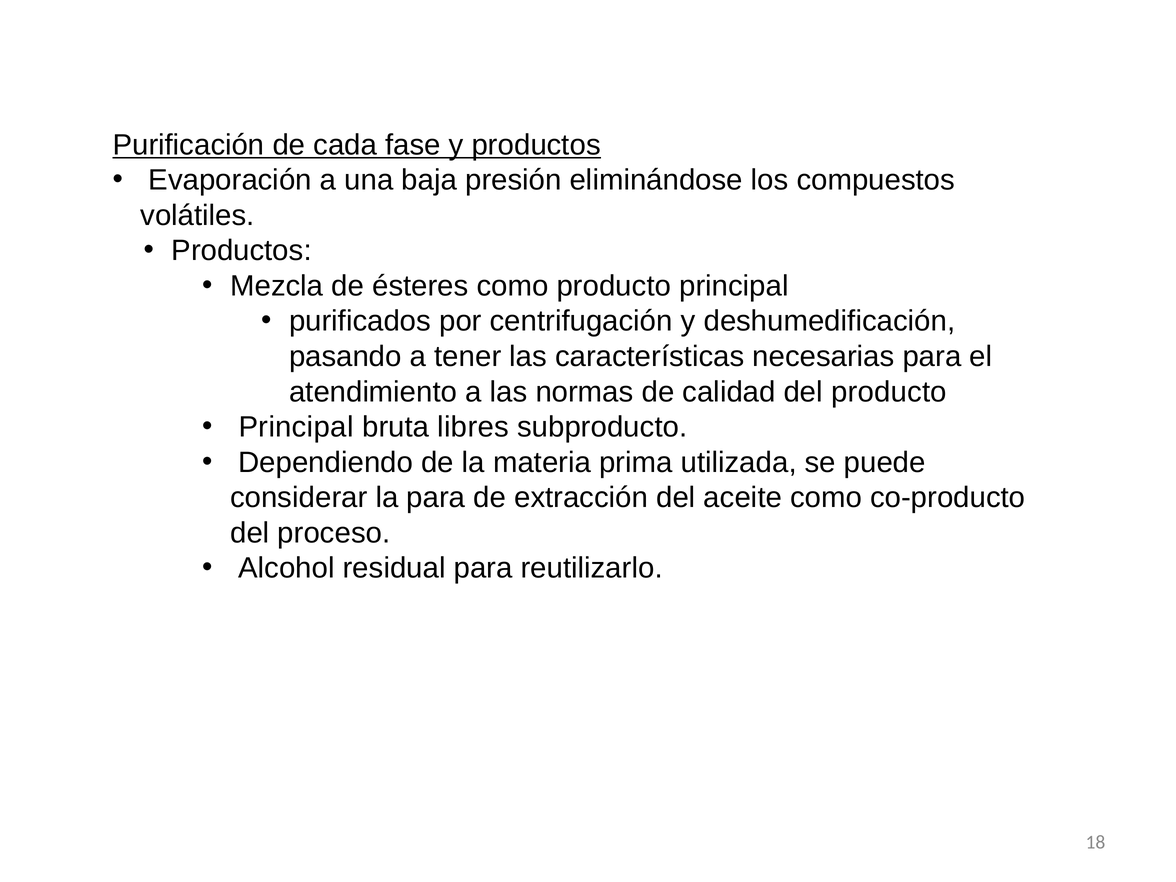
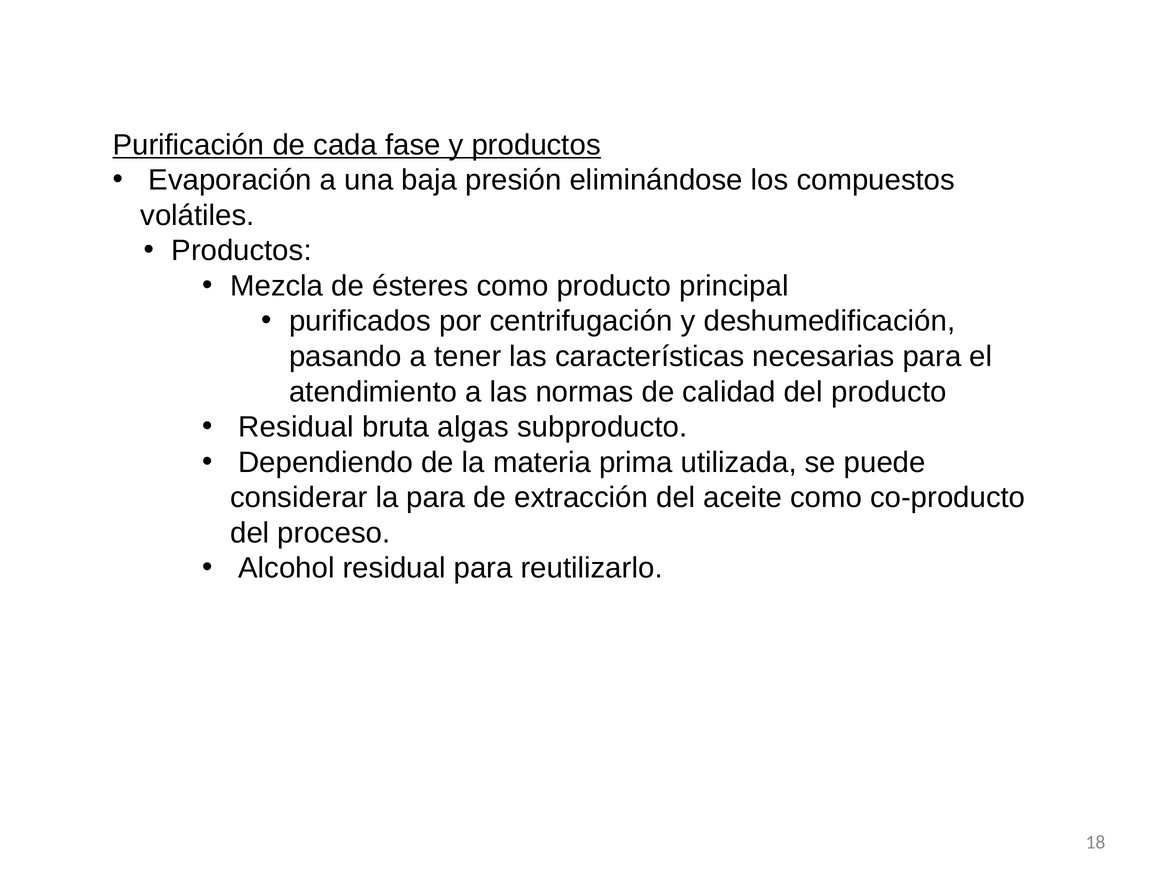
Principal: Principal -> Residual (296, 427)
libres: libres -> algas (473, 427)
